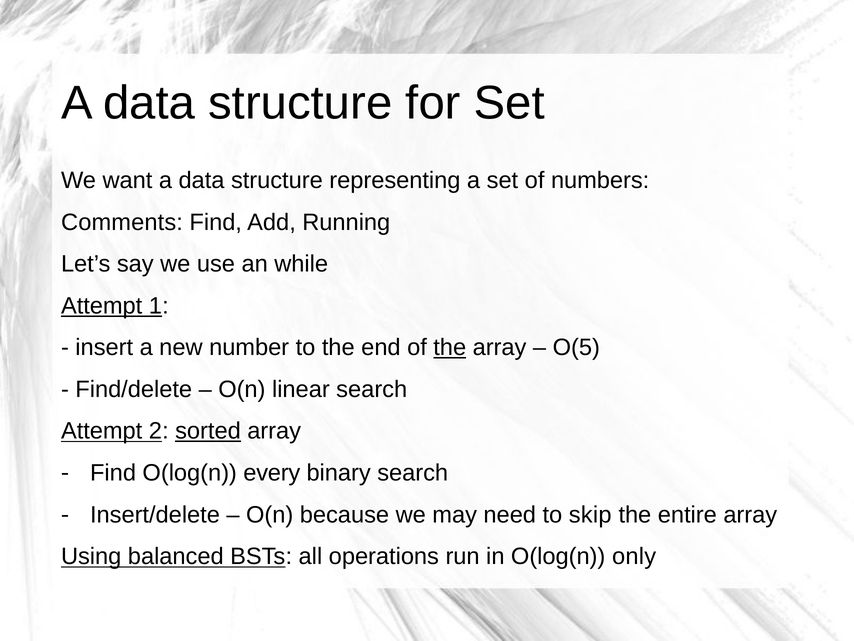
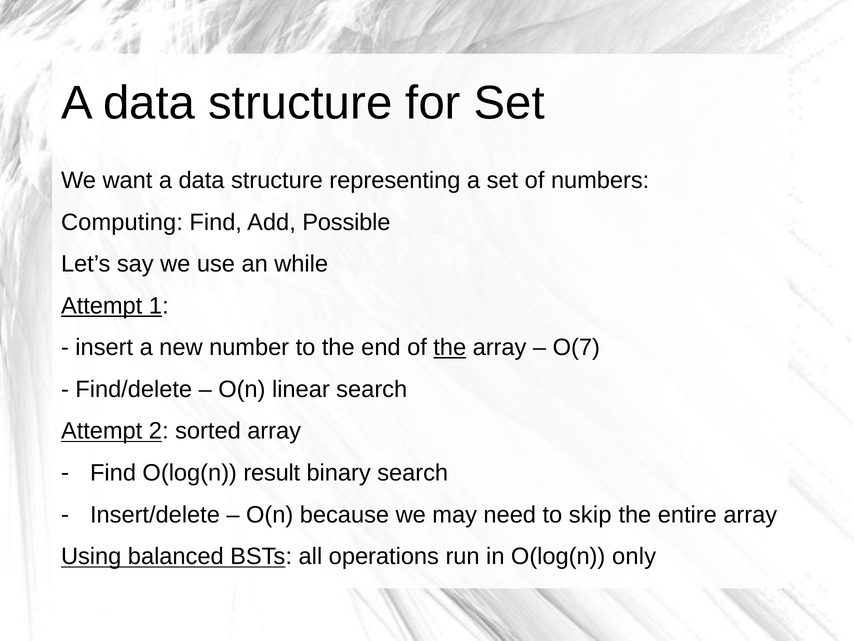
Comments: Comments -> Computing (122, 222)
Running: Running -> Possible (346, 222)
O(5: O(5 -> O(7 (576, 347)
sorted underline: present -> none (208, 431)
every: every -> result (272, 473)
